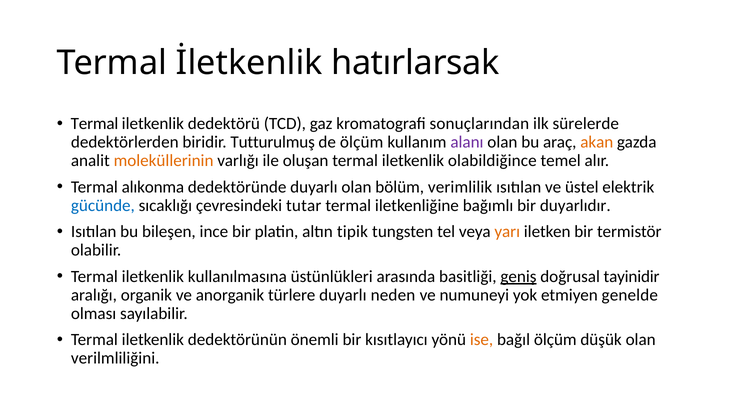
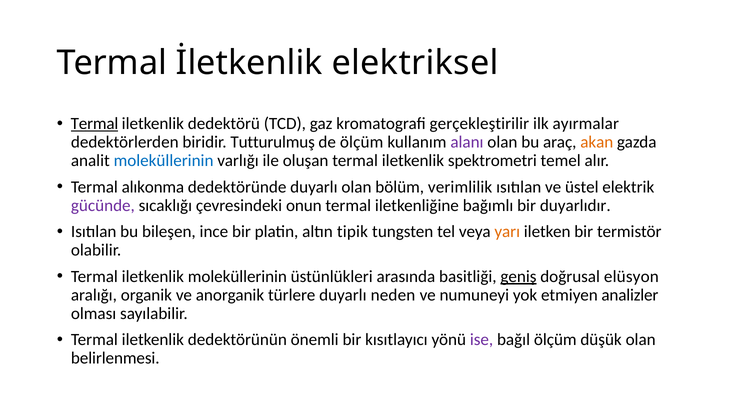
hatırlarsak: hatırlarsak -> elektriksel (415, 63)
Termal underline: none -> present (95, 124)
sonuçlarından: sonuçlarından -> gerçekleştirilir (479, 124)
sürelerde: sürelerde -> ayırmalar (586, 124)
moleküllerinin colour: orange -> blue (164, 161)
olabildiğince: olabildiğince -> spektrometri (492, 161)
gücünde colour: blue -> purple (103, 206)
tutar: tutar -> onun (304, 206)
iletkenlik kullanılmasına: kullanılmasına -> moleküllerinin (237, 277)
tayinidir: tayinidir -> elüsyon (631, 277)
genelde: genelde -> analizler (630, 295)
ise colour: orange -> purple (482, 340)
verilmliliğini: verilmliliğini -> belirlenmesi (115, 358)
